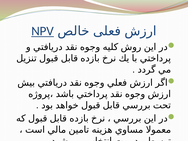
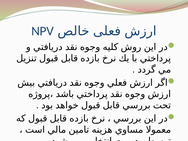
NPV underline: present -> none (43, 31)
